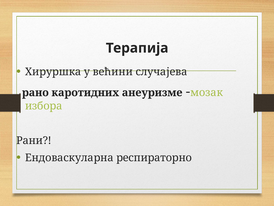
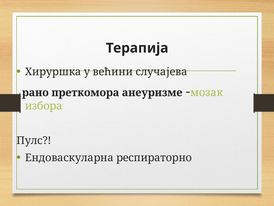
каротидних: каротидних -> преткомора (85, 92)
Рани: Рани -> Пулс (34, 140)
